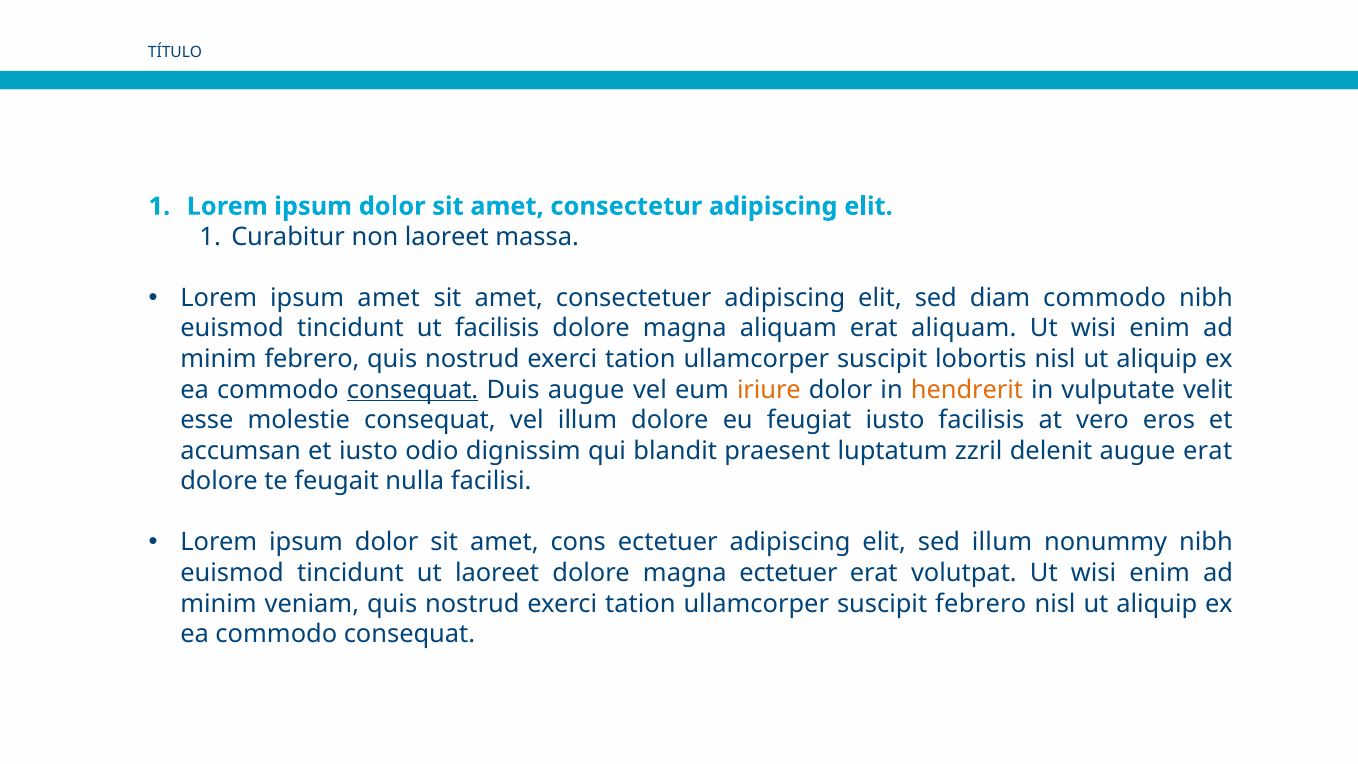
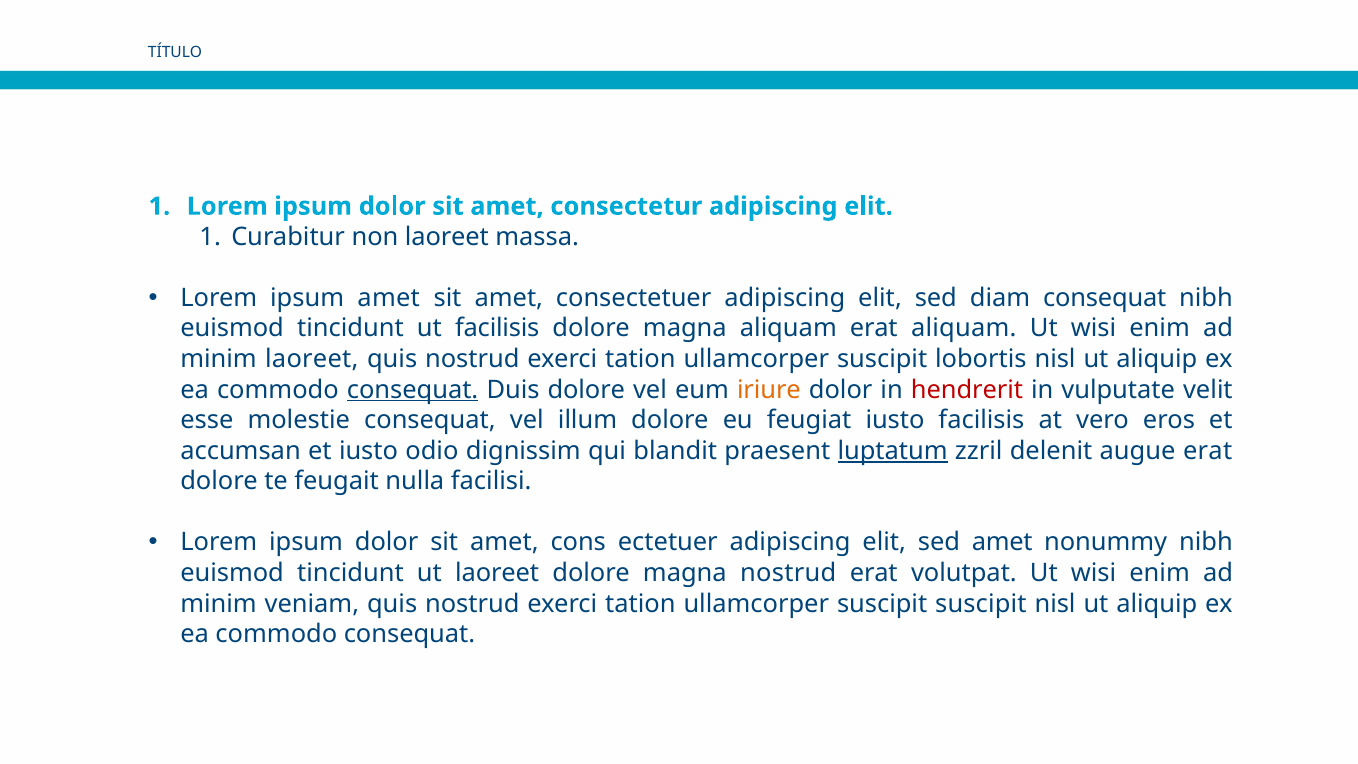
diam commodo: commodo -> consequat (1105, 298)
minim febrero: febrero -> laoreet (312, 359)
Duis augue: augue -> dolore (586, 390)
hendrerit colour: orange -> red (967, 390)
luptatum underline: none -> present (893, 451)
sed illum: illum -> amet (1002, 542)
magna ectetuer: ectetuer -> nostrud (788, 573)
suscipit febrero: febrero -> suscipit (981, 603)
